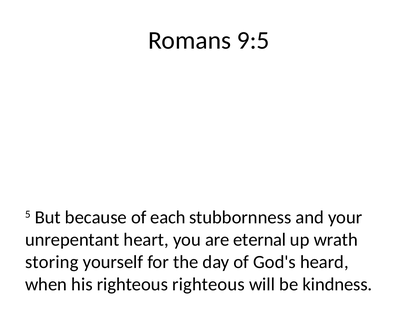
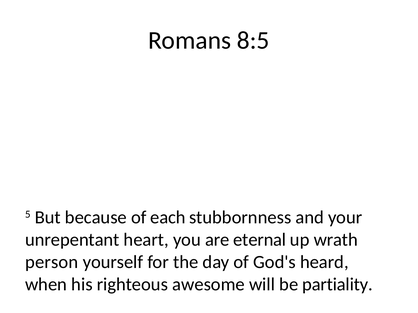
9:5: 9:5 -> 8:5 (253, 40)
storing: storing -> person (52, 262)
righteous righteous: righteous -> awesome (209, 285)
kindness: kindness -> partiality (337, 285)
